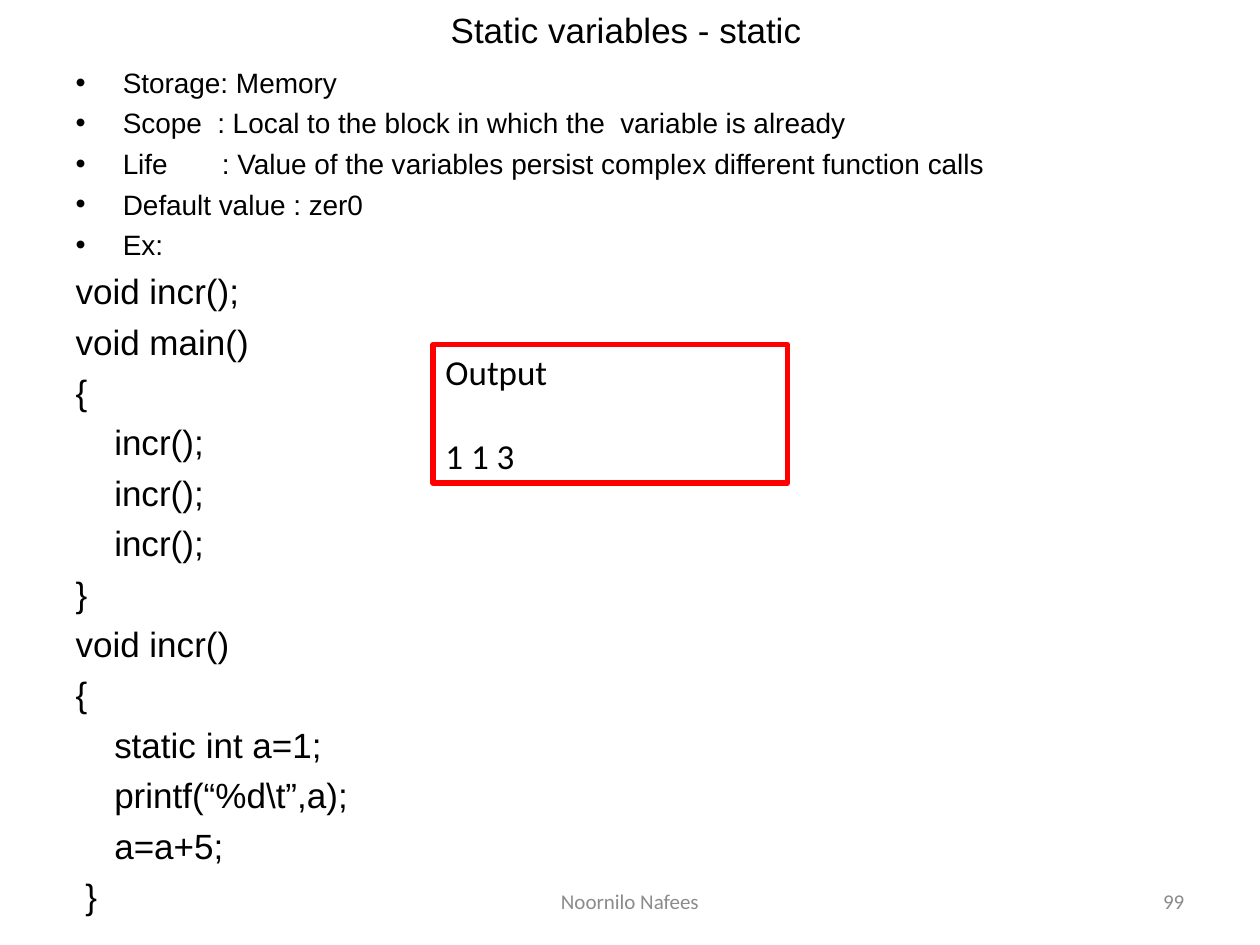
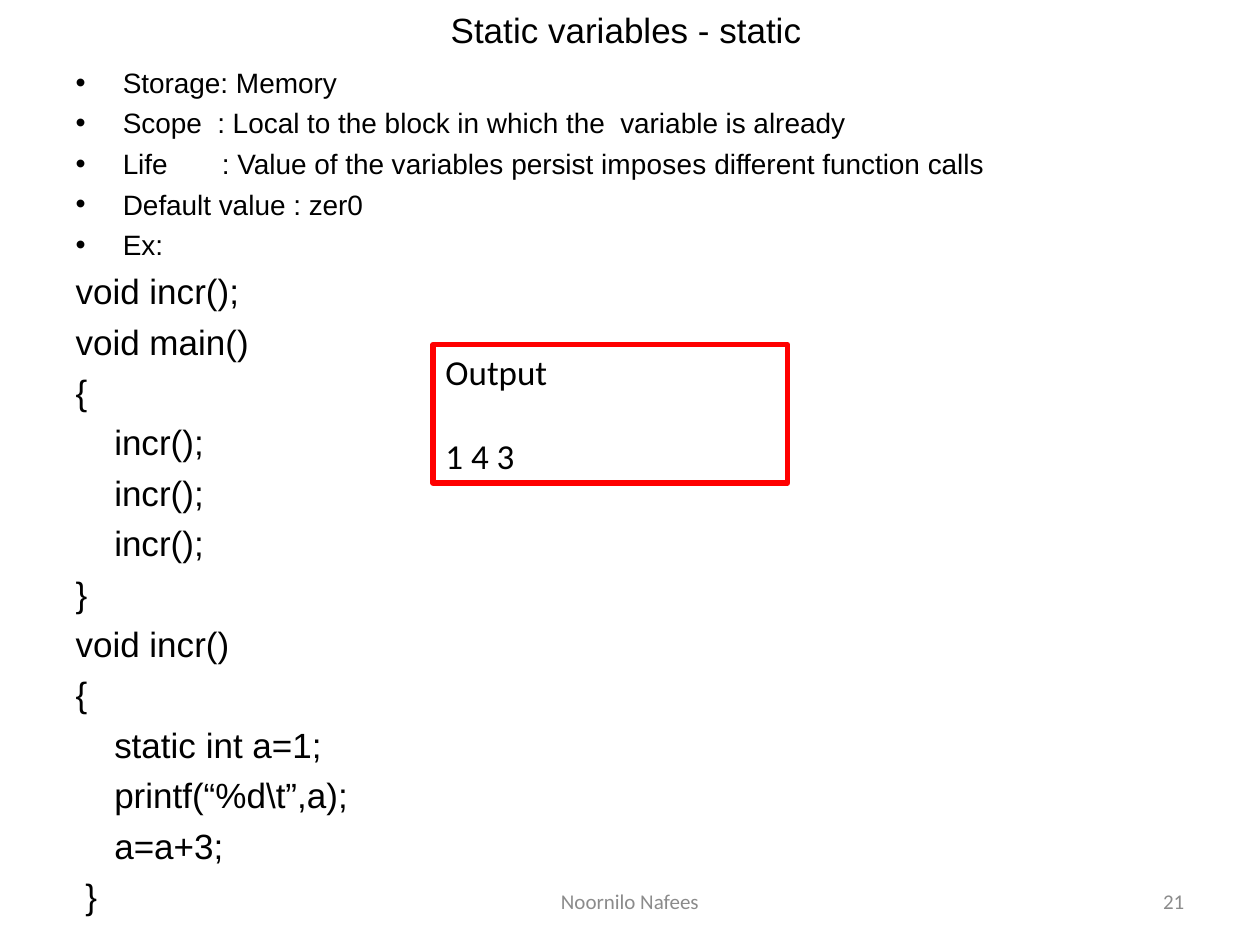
complex: complex -> imposes (654, 165)
1 1: 1 -> 4 (480, 458)
a=a+5: a=a+5 -> a=a+3 (169, 848)
99: 99 -> 21 (1174, 902)
